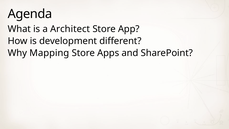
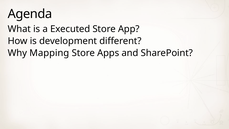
Architect: Architect -> Executed (70, 29)
